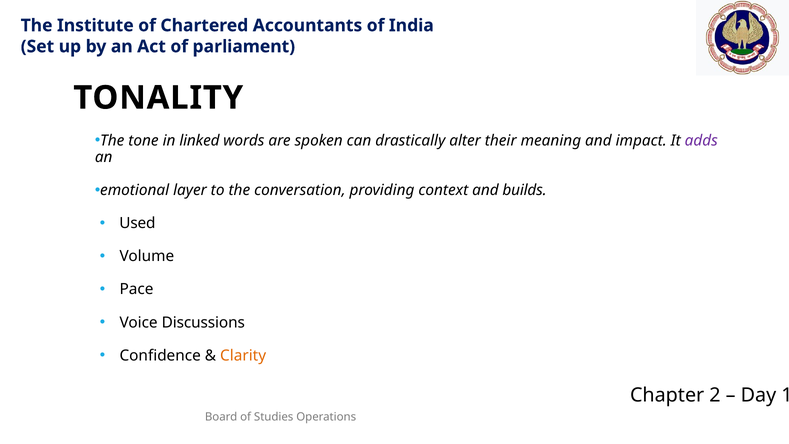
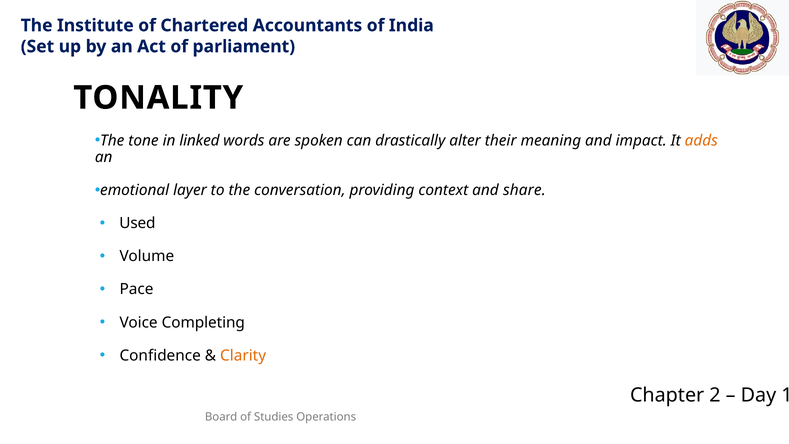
adds colour: purple -> orange (701, 140)
builds: builds -> share (524, 190)
Discussions: Discussions -> Completing (203, 322)
